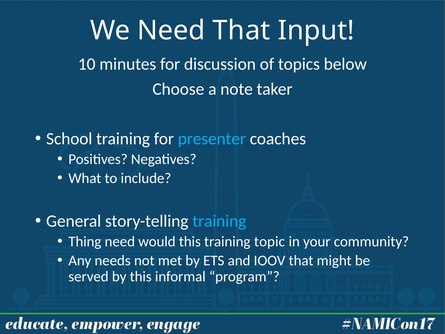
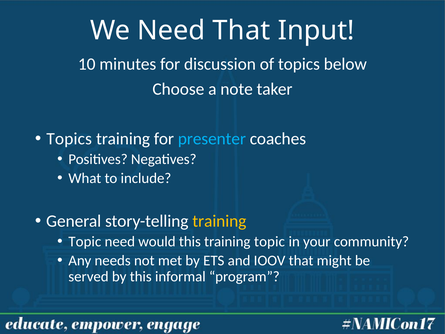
School: School -> Topics (69, 139)
training colour: light blue -> yellow (219, 221)
Thing: Thing -> Topic (85, 241)
